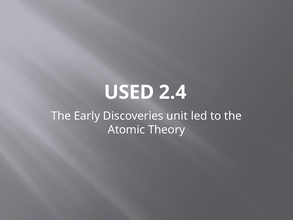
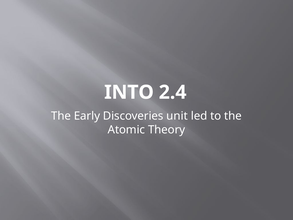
USED: USED -> INTO (129, 92)
